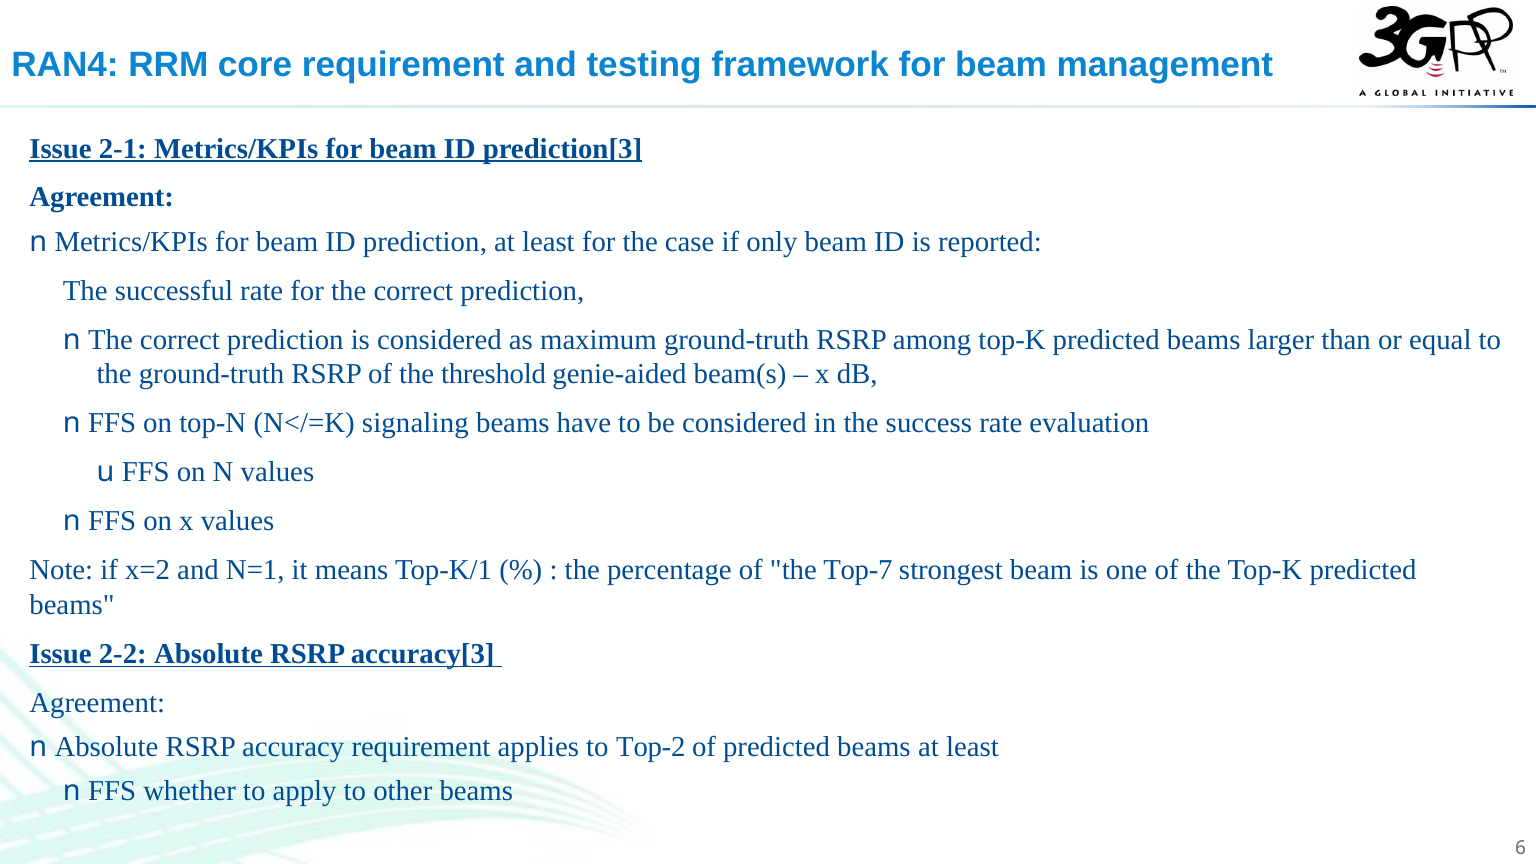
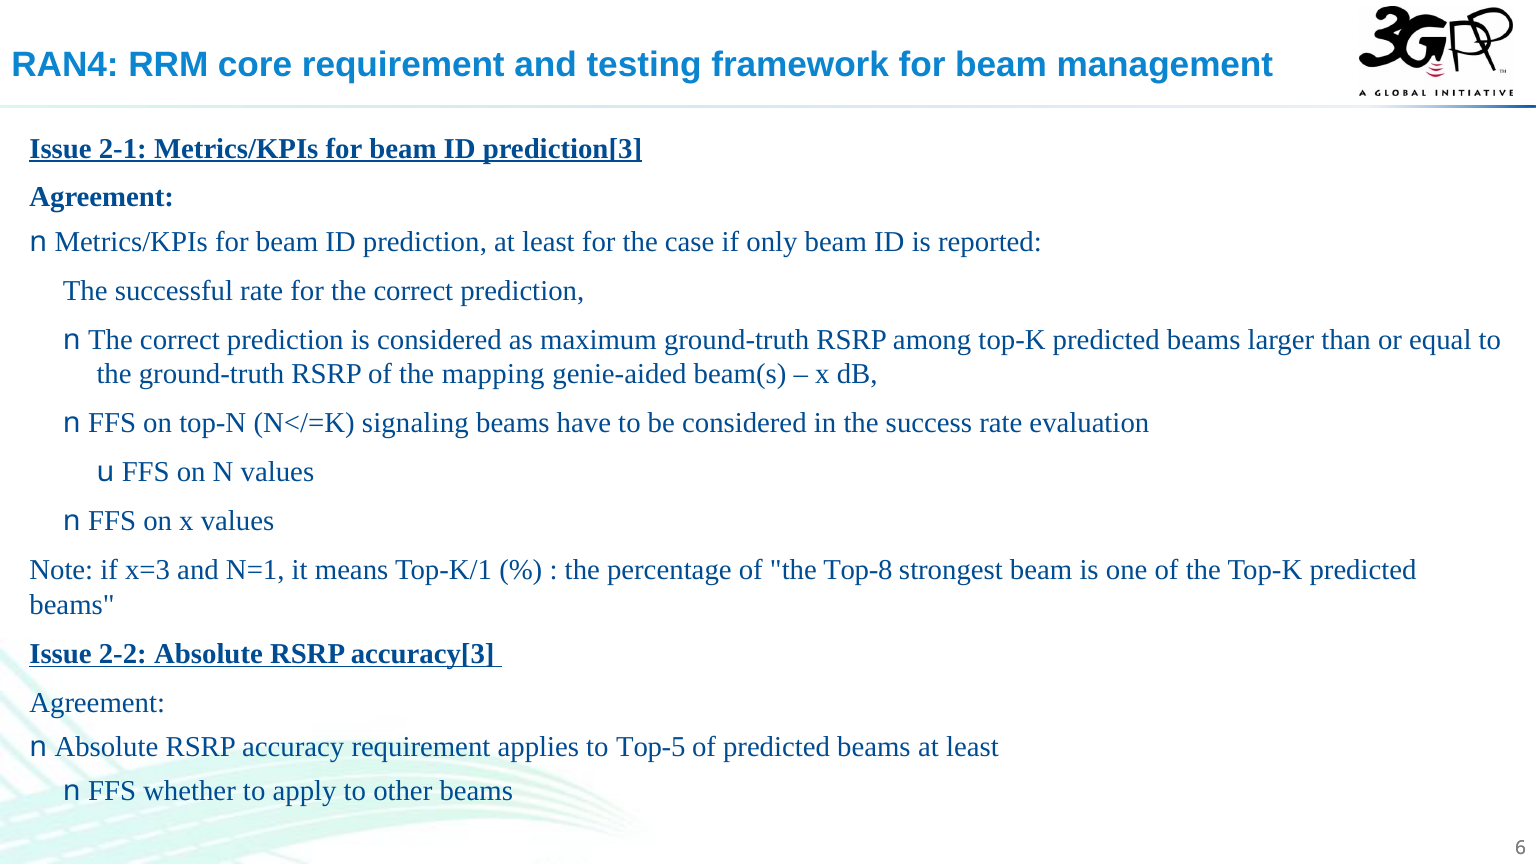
threshold: threshold -> mapping (493, 374)
x=2: x=2 -> x=3 (148, 570)
Top-7: Top-7 -> Top-8 (858, 570)
Top-2: Top-2 -> Top-5 (651, 747)
